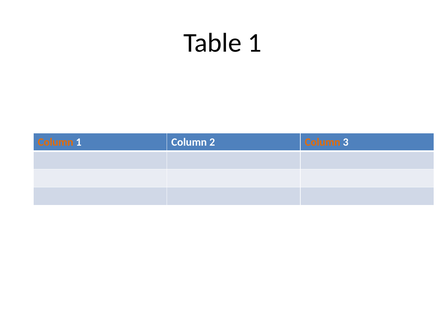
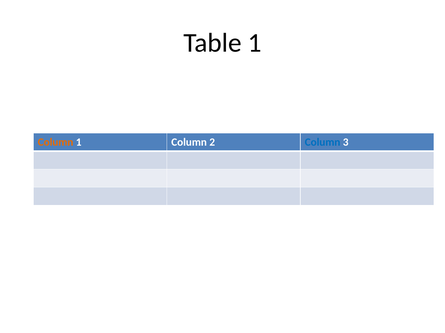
Column colour: orange -> blue (323, 143)
